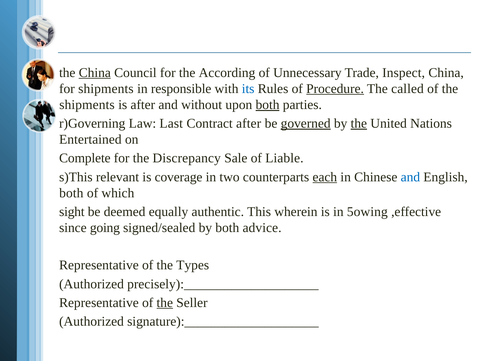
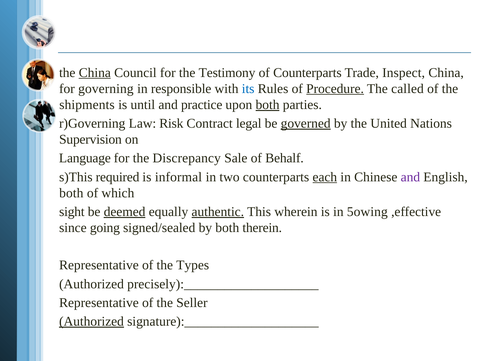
According: According -> Testimony (227, 73)
of Unnecessary: Unnecessary -> Counterparts (307, 73)
for shipments: shipments -> governing (106, 89)
is after: after -> until (143, 105)
without: without -> practice (202, 105)
Last: Last -> Risk (171, 124)
Contract after: after -> legal (249, 124)
the underline: present -> none (359, 124)
Entertained: Entertained -> Supervision (90, 140)
Complete: Complete -> Language (85, 158)
Liable: Liable -> Behalf (285, 158)
relevant: relevant -> required (118, 177)
coverage: coverage -> informal (178, 177)
and colour: blue -> purple (410, 177)
deemed underline: none -> present (125, 212)
authentic underline: none -> present (218, 212)
advice: advice -> therein (262, 228)
the underline: present -> none (165, 303)
Authorized underline: none -> present (91, 322)
